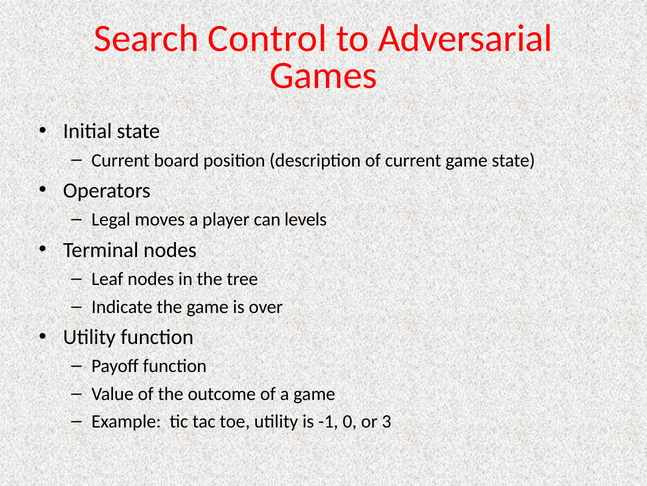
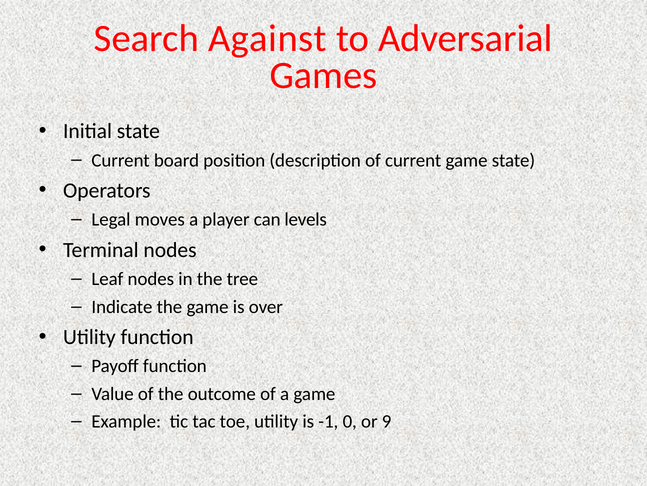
Control: Control -> Against (267, 38)
3: 3 -> 9 (387, 421)
